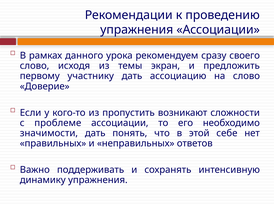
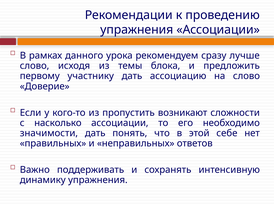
своего: своего -> лучше (245, 56)
экран: экран -> блока (166, 66)
проблеме: проблеме -> насколько (58, 123)
